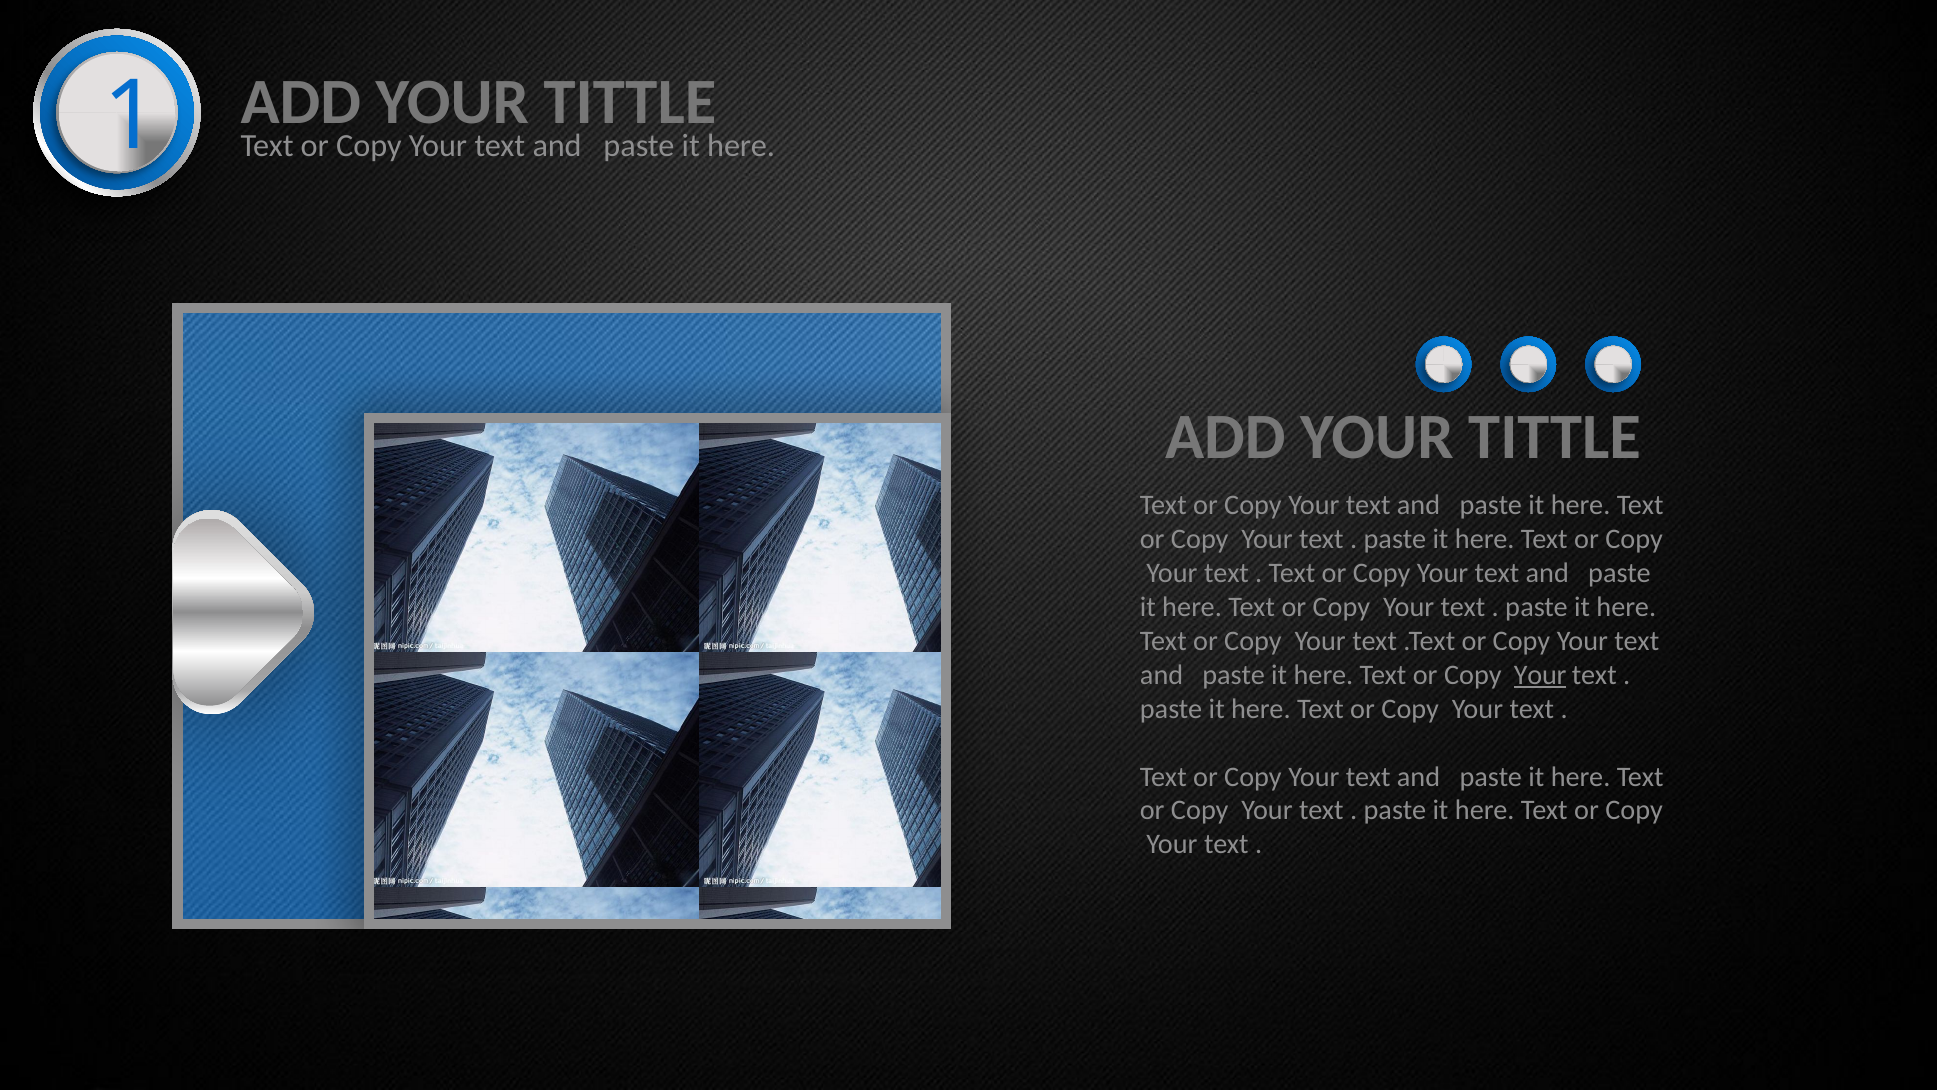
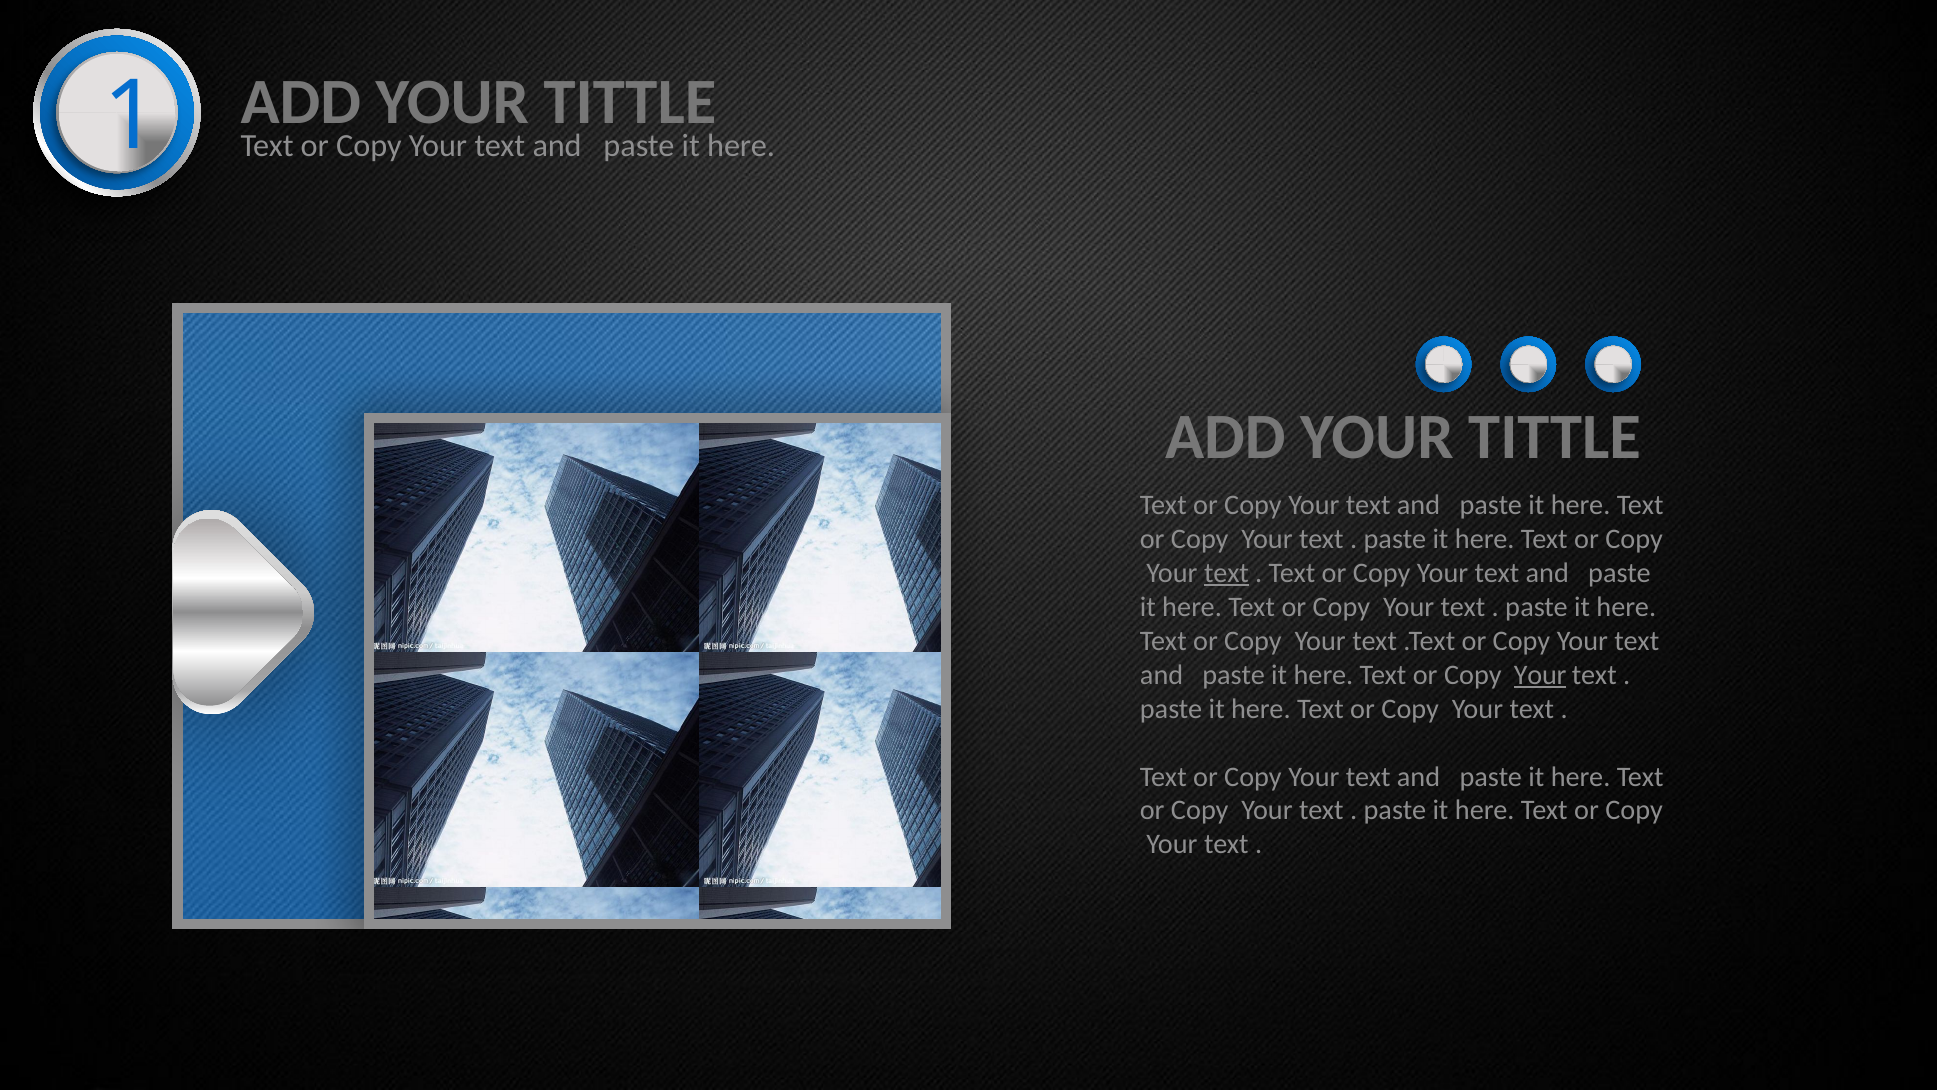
text underline: none -> present (1226, 573)
